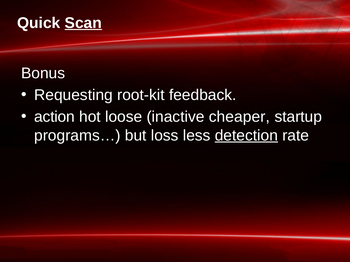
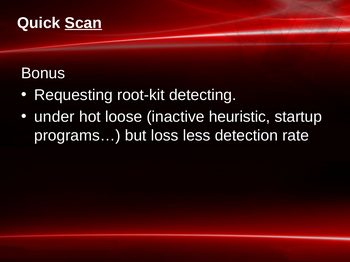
feedback: feedback -> detecting (203, 95)
action: action -> under (54, 117)
cheaper: cheaper -> heuristic (240, 117)
detection underline: present -> none (246, 136)
